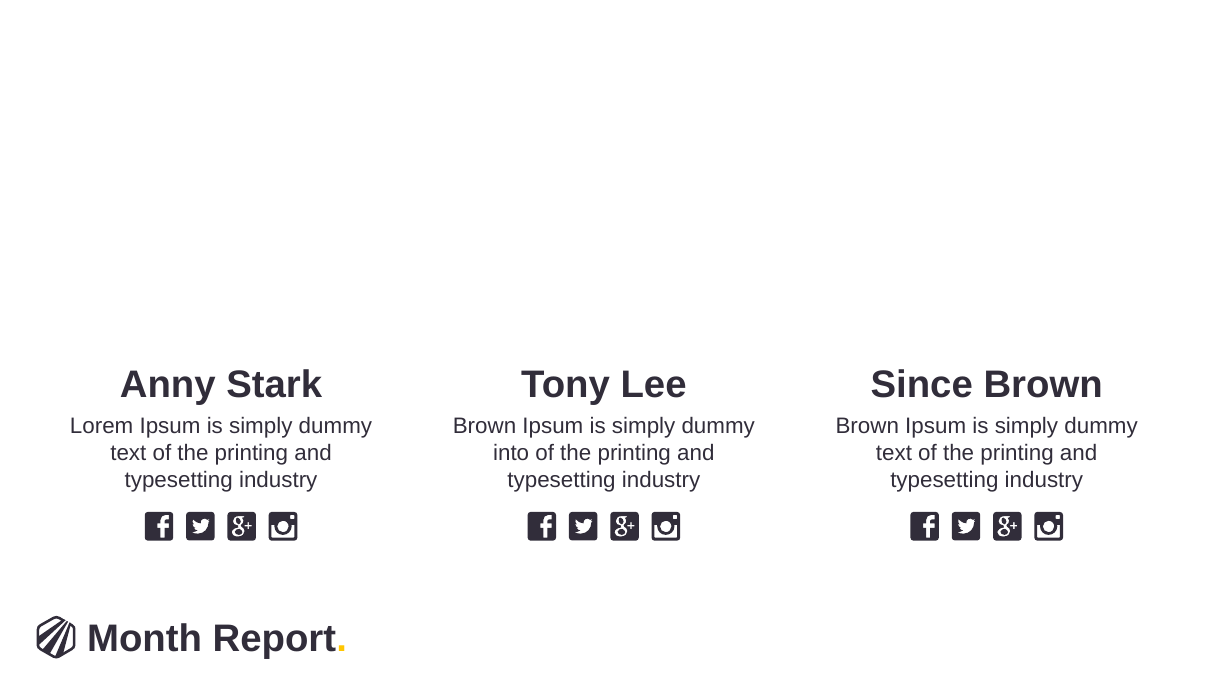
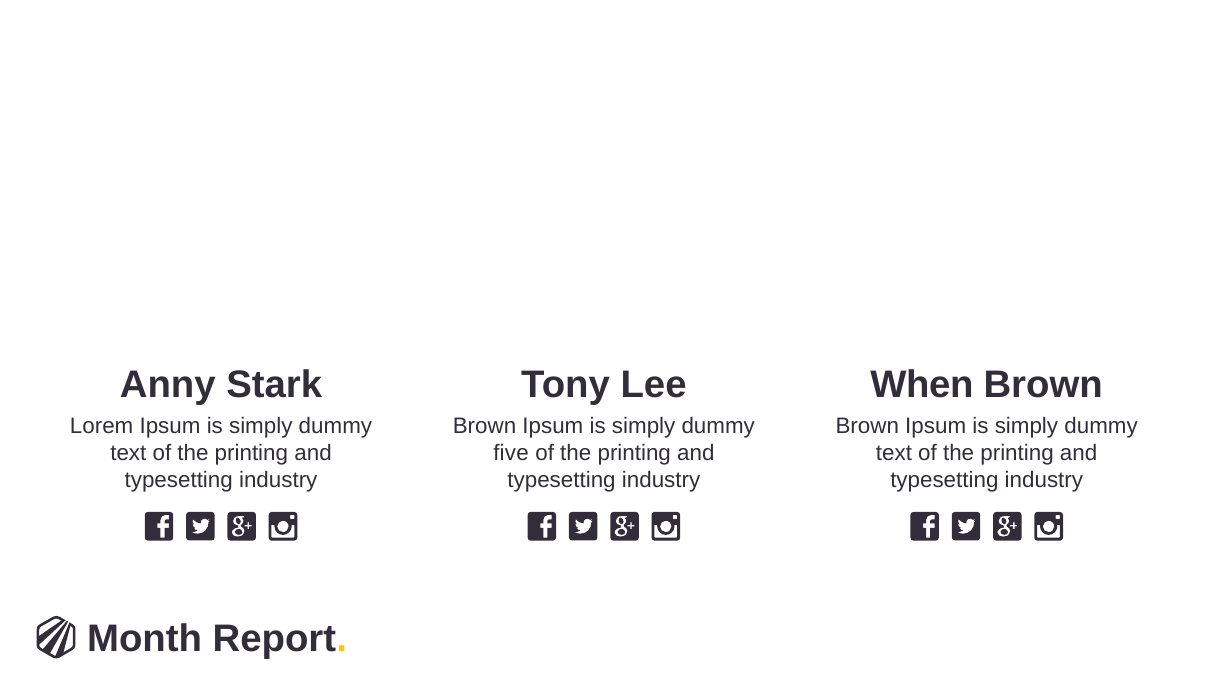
Since: Since -> When (922, 384)
into: into -> five (511, 453)
